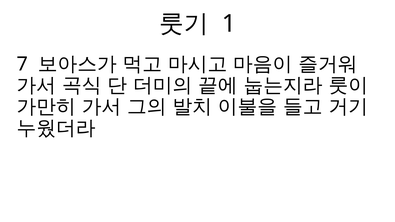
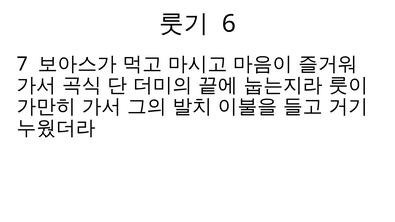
1: 1 -> 6 (229, 24)
